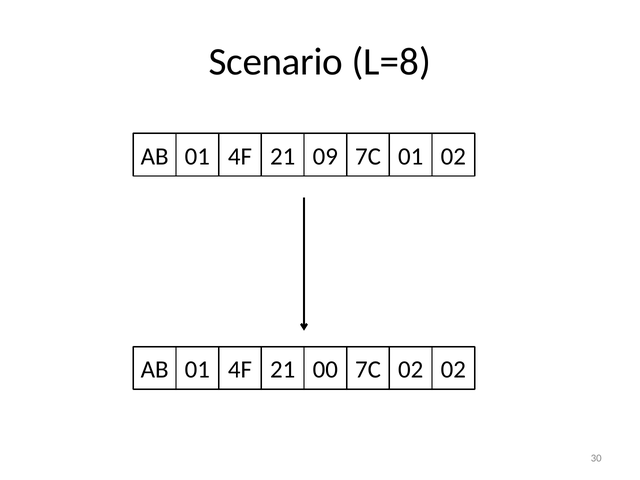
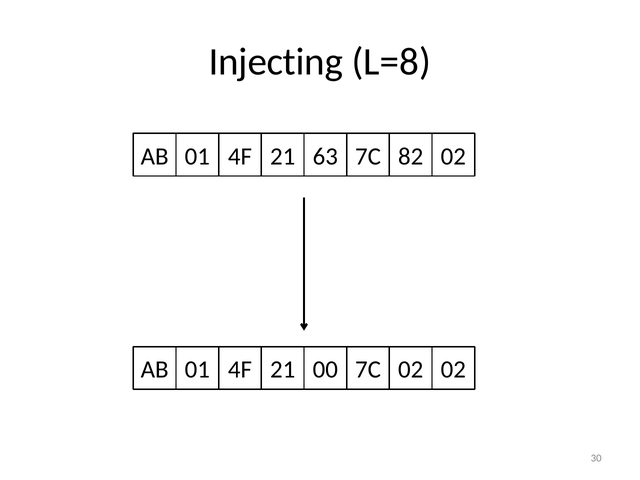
Scenario: Scenario -> Injecting (276, 62)
09: 09 -> 63 (325, 156)
7C 01: 01 -> 82 (411, 156)
